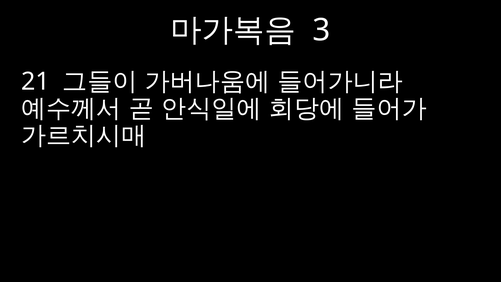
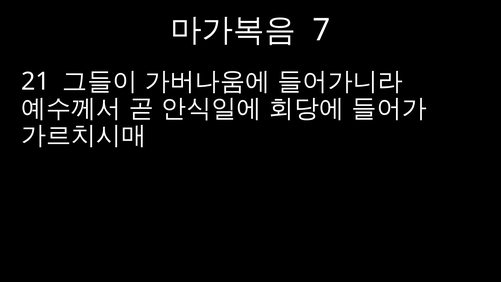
3: 3 -> 7 (322, 30)
